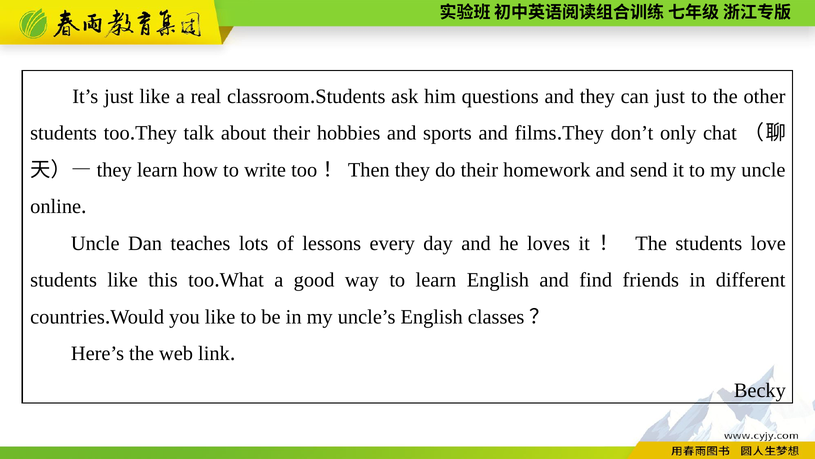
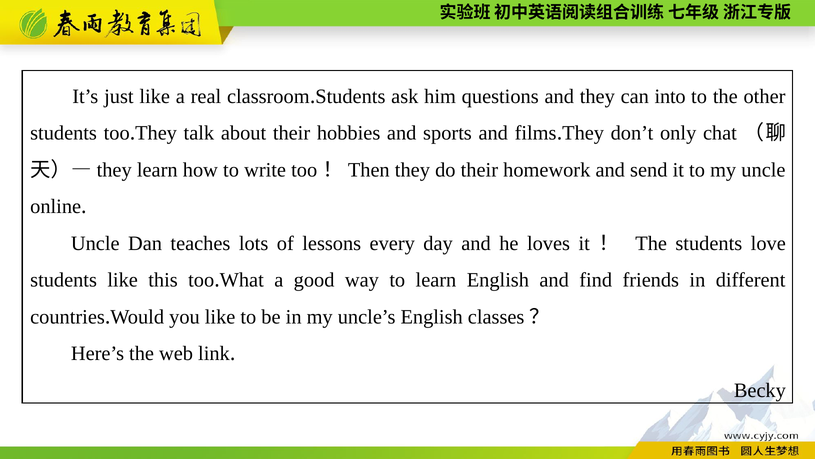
can just: just -> into (670, 96)
